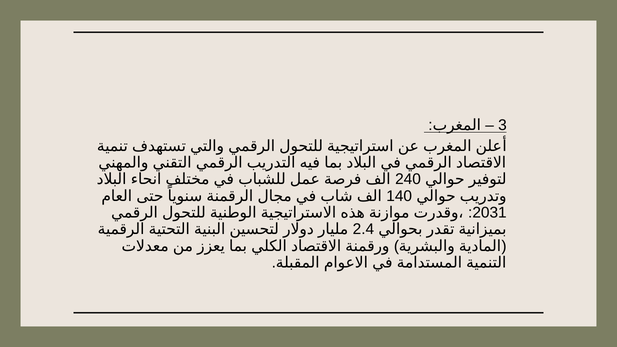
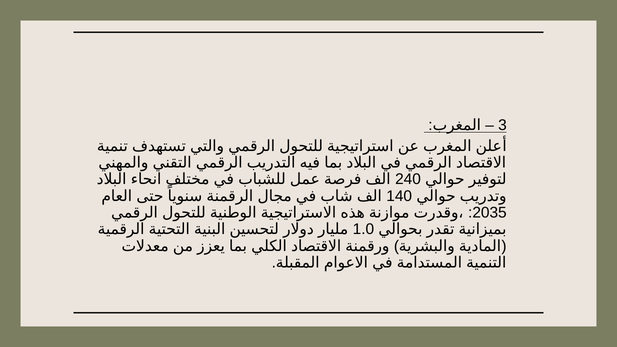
2031: 2031 -> 2035 (490, 213)
2.4: 2.4 -> 1.0 (363, 229)
